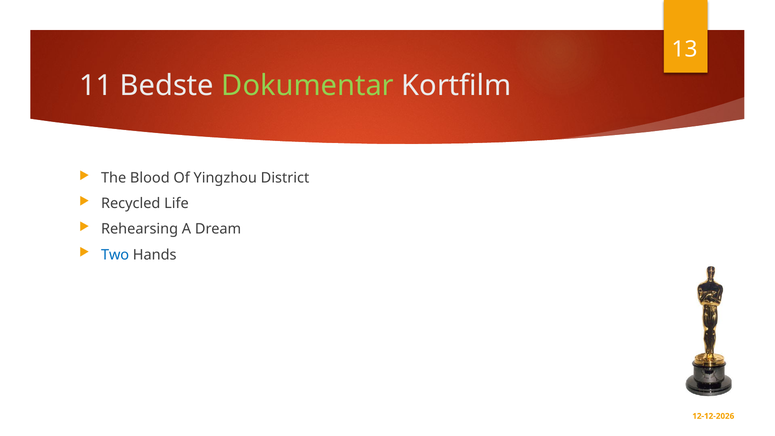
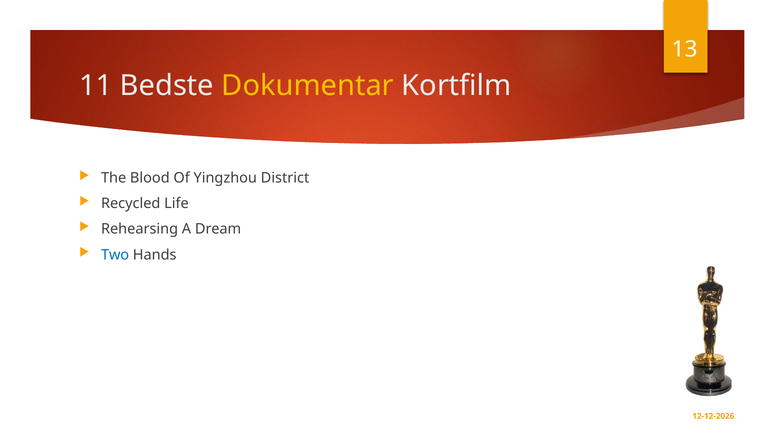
Dokumentar colour: light green -> yellow (308, 85)
